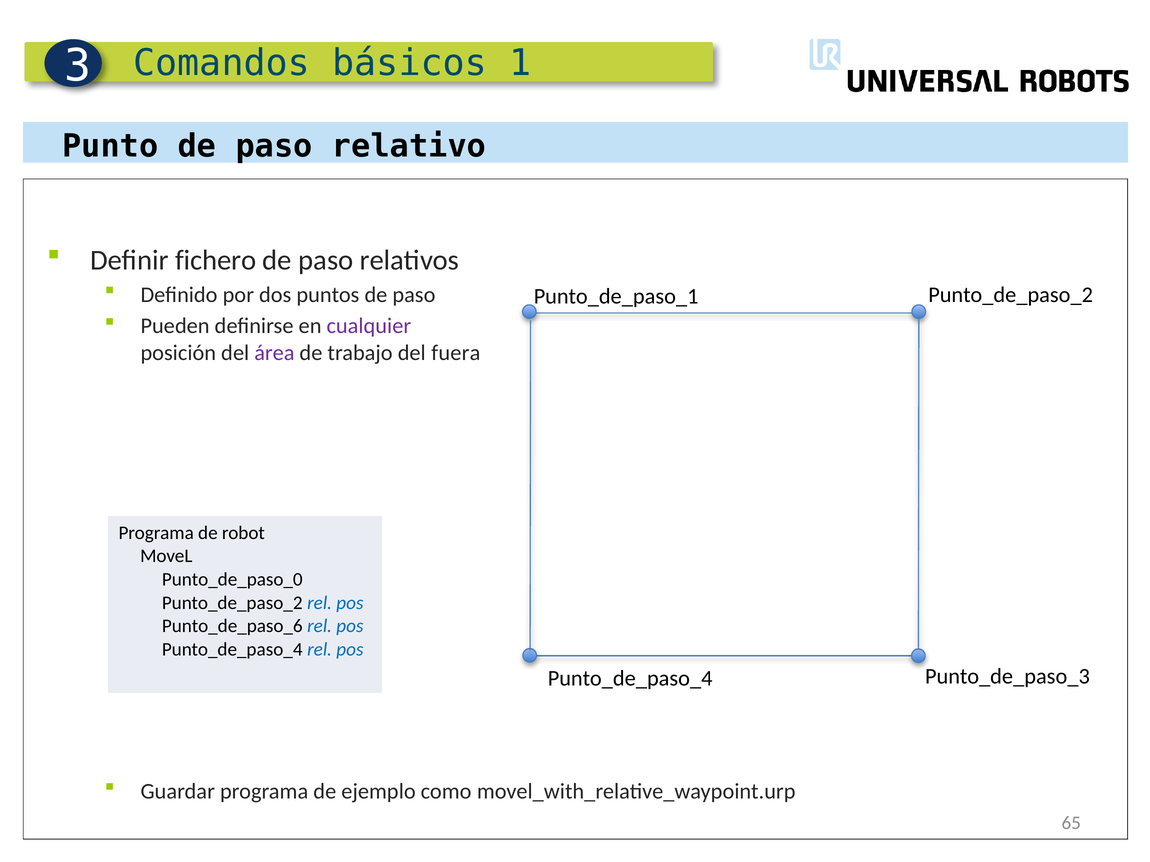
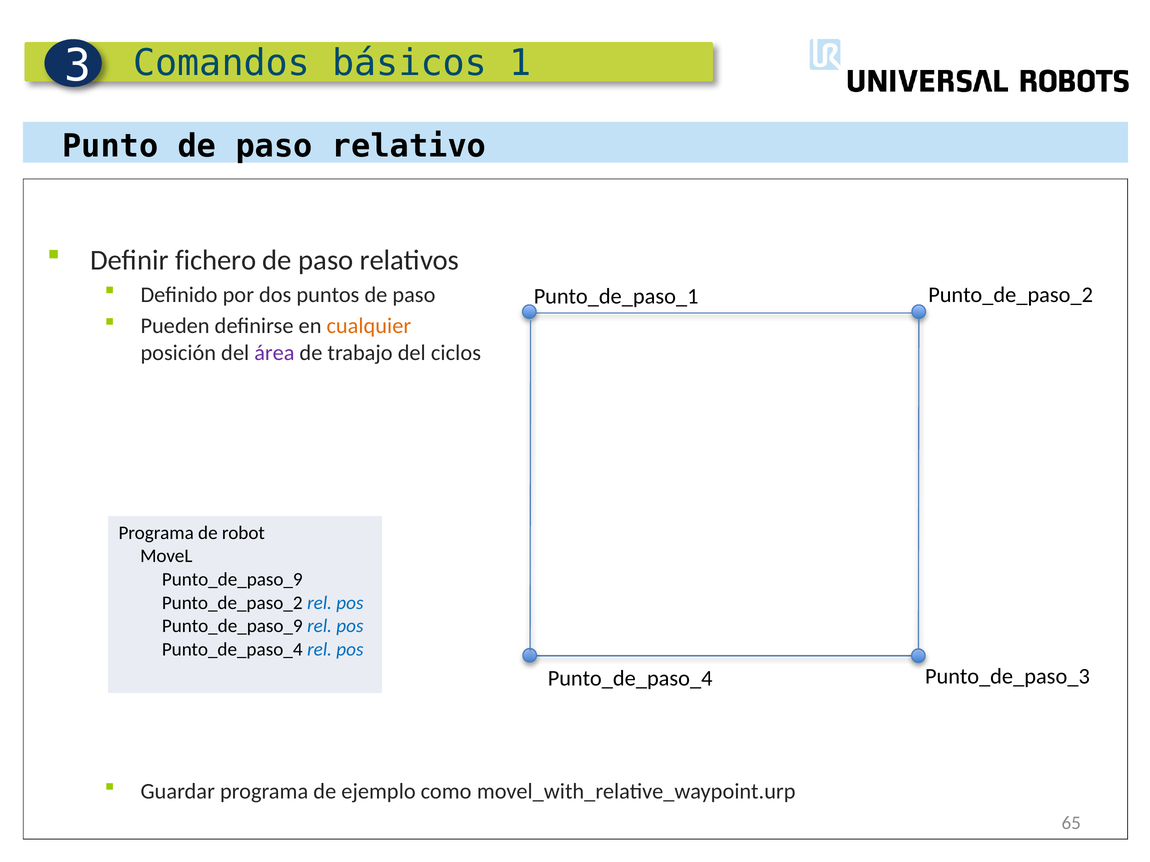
cualquier colour: purple -> orange (369, 326)
fuera: fuera -> ciclos (456, 353)
Punto_de_paso_0: Punto_de_paso_0 -> Punto_de_paso_9 (232, 580)
Punto_de_paso_6: Punto_de_paso_6 -> Punto_de_paso_9 (232, 626)
